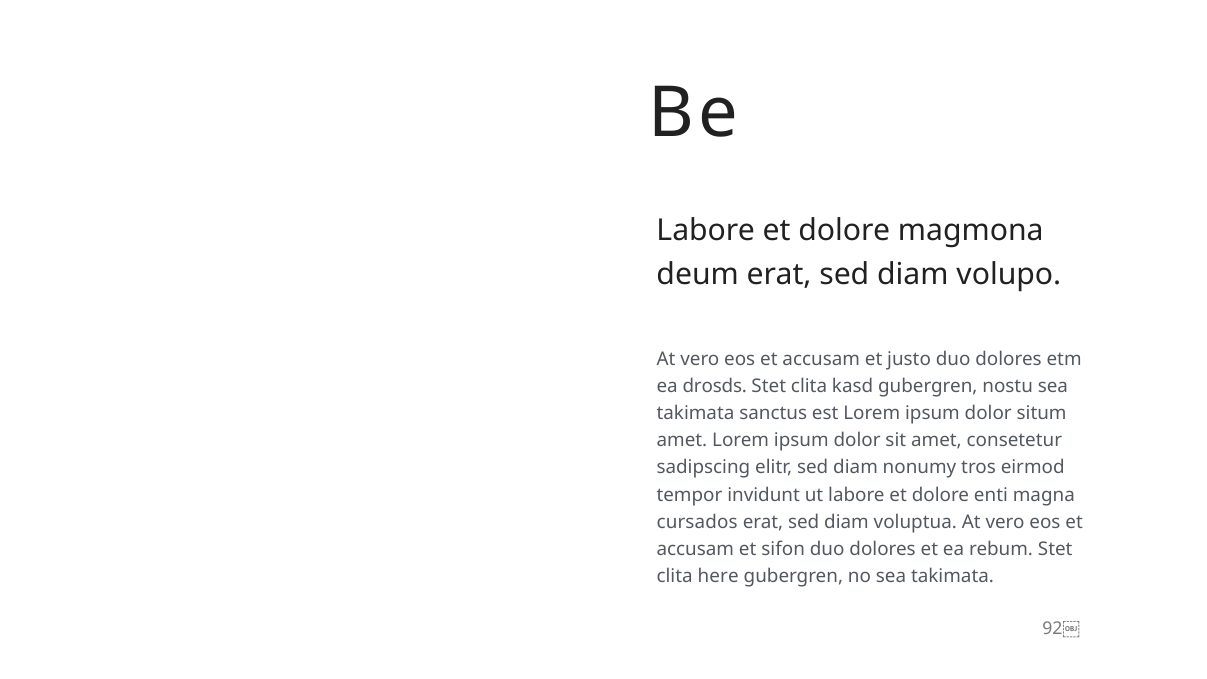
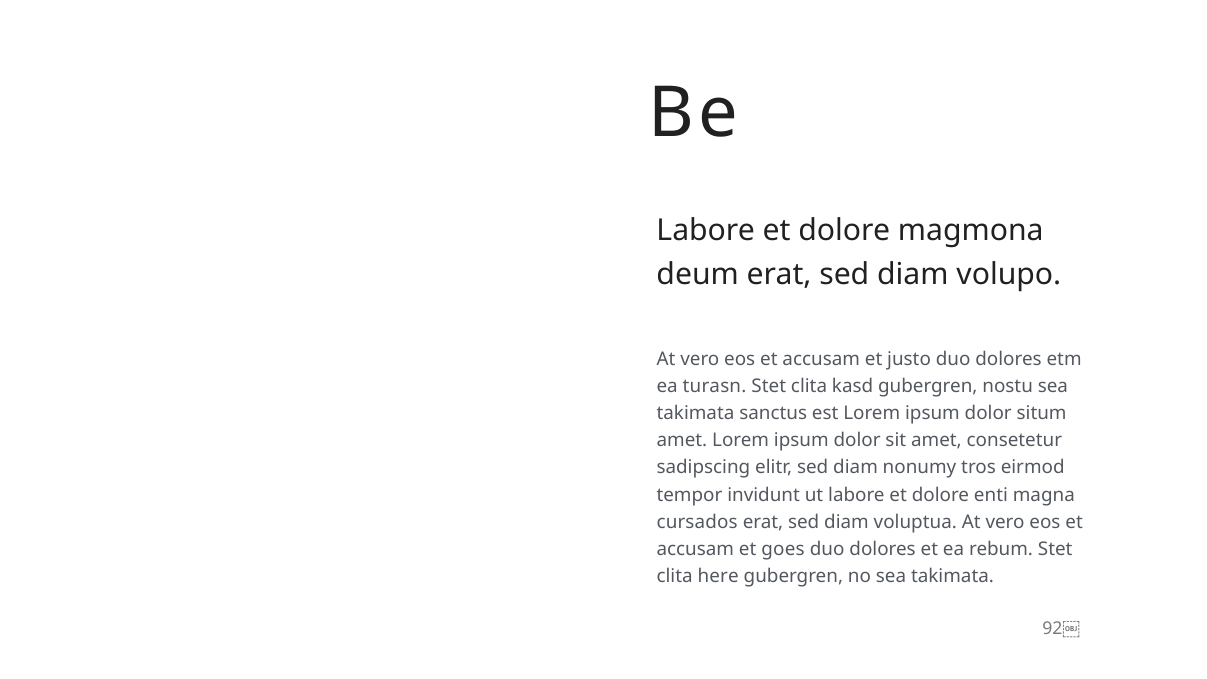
drosds: drosds -> turasn (715, 386)
sifon: sifon -> goes (783, 549)
